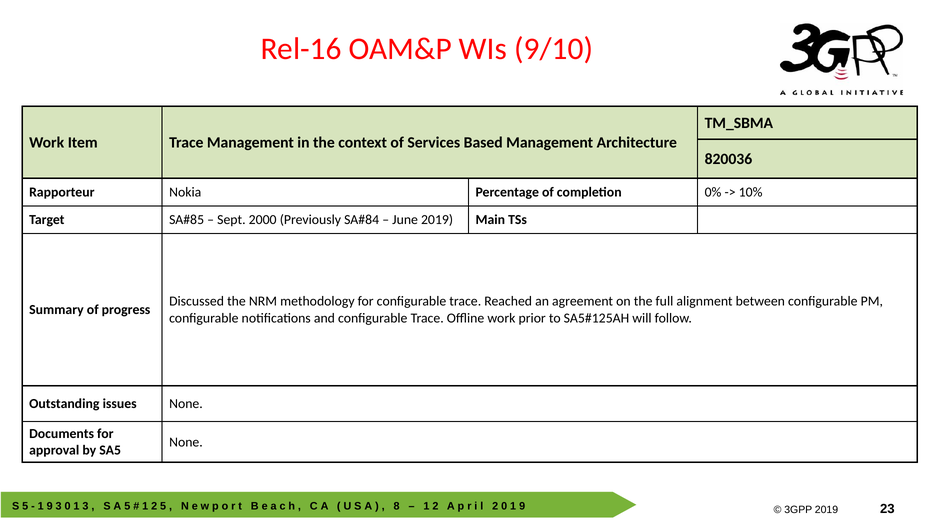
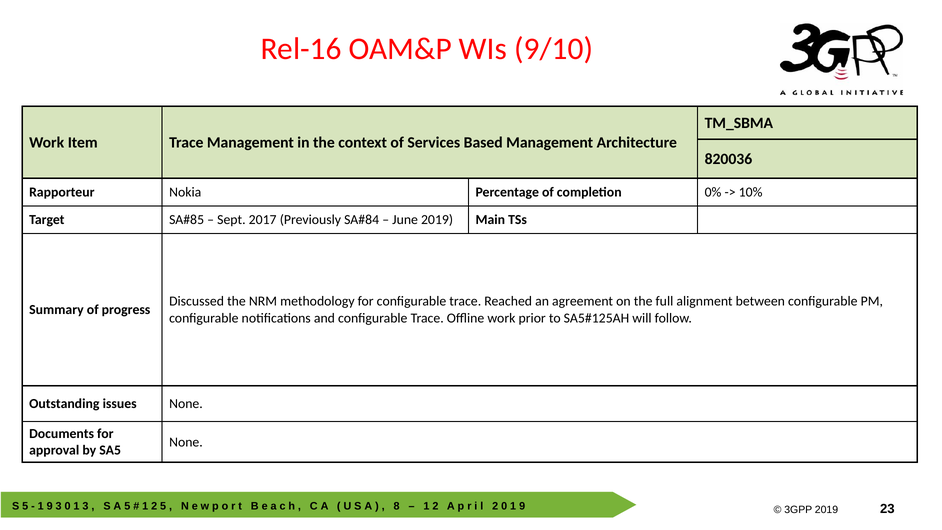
2000: 2000 -> 2017 (263, 220)
